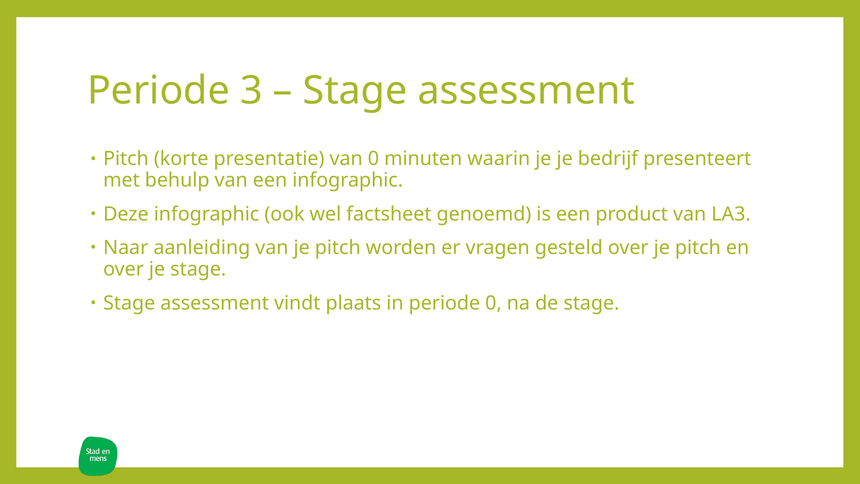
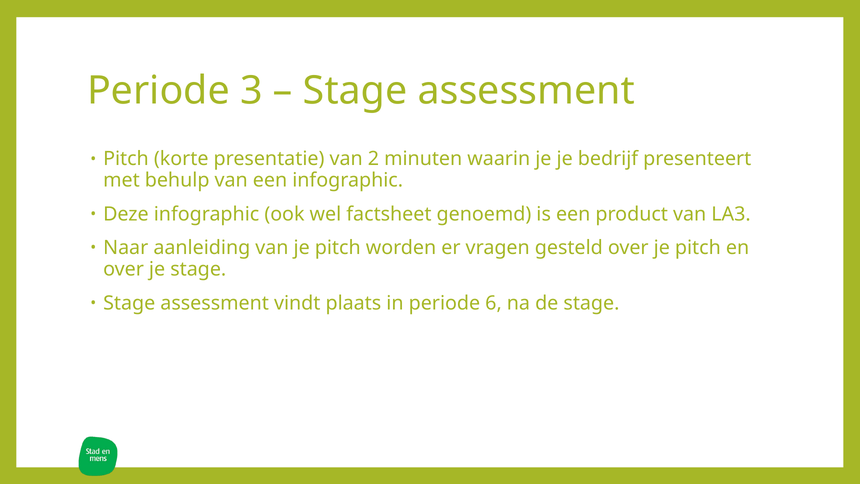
van 0: 0 -> 2 (373, 159)
periode 0: 0 -> 6 (494, 303)
